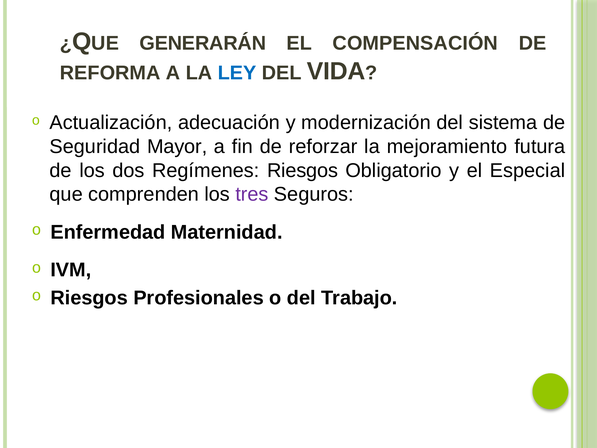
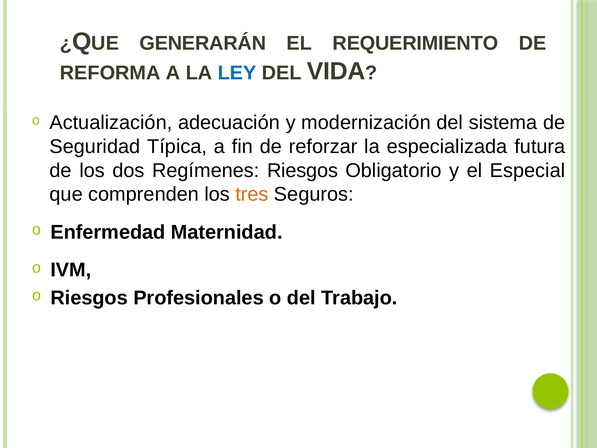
COMPENSACIÓN: COMPENSACIÓN -> REQUERIMIENTO (415, 43)
Mayor: Mayor -> Típica (177, 146)
mejoramiento: mejoramiento -> especializada (447, 146)
tres colour: purple -> orange (252, 194)
